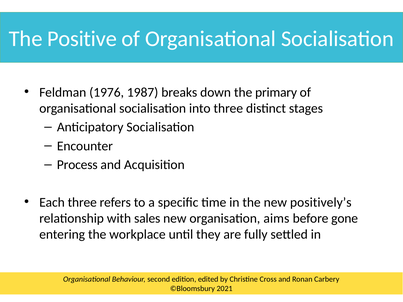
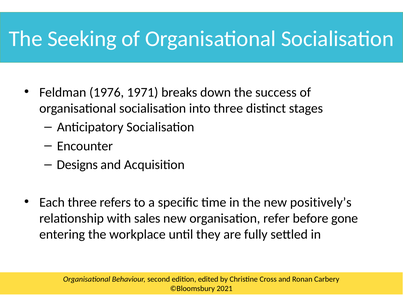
Positive: Positive -> Seeking (82, 39)
1987: 1987 -> 1971 (143, 92)
primary: primary -> success (276, 92)
Process: Process -> Designs (77, 165)
aims: aims -> refer (277, 219)
